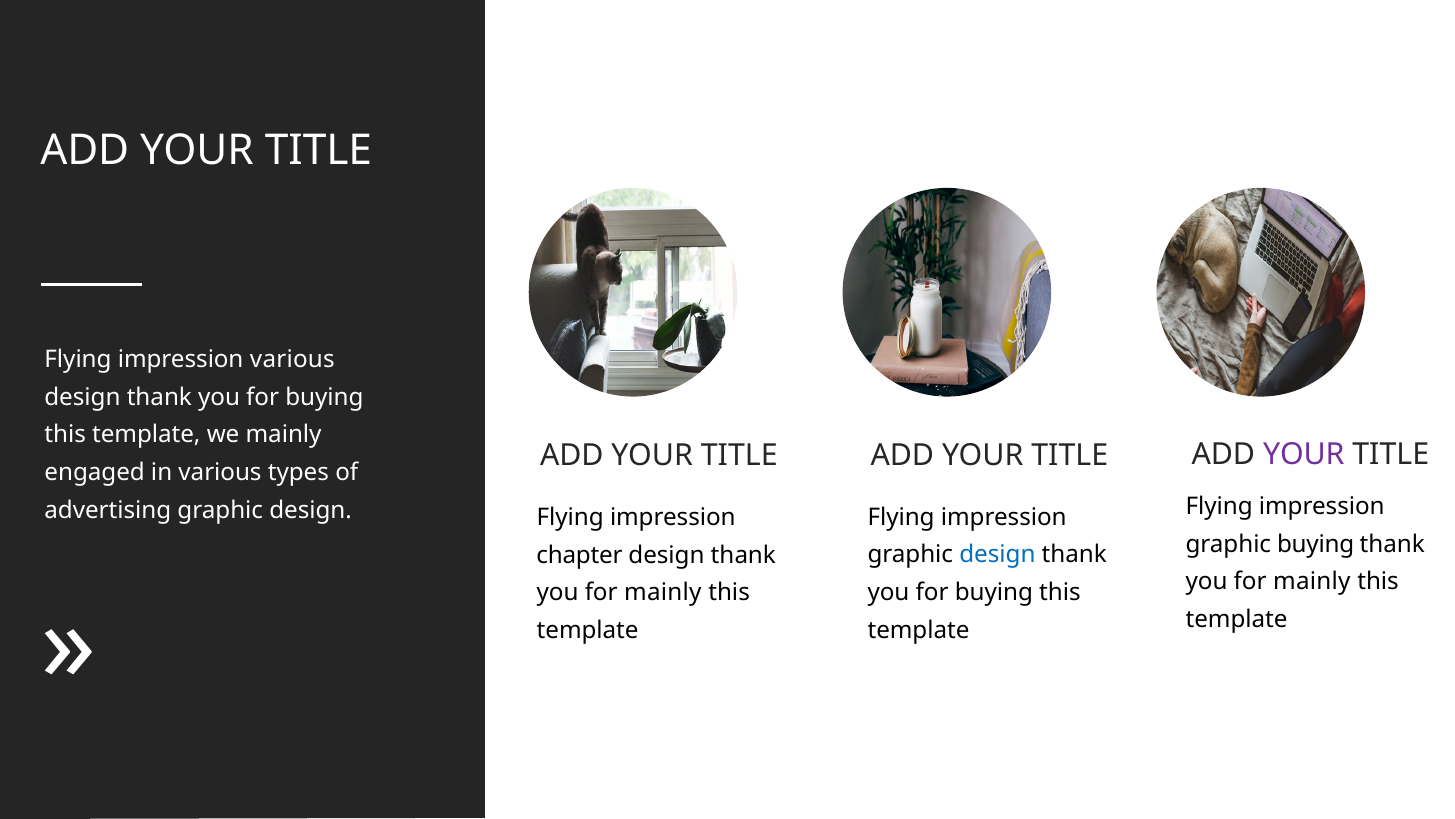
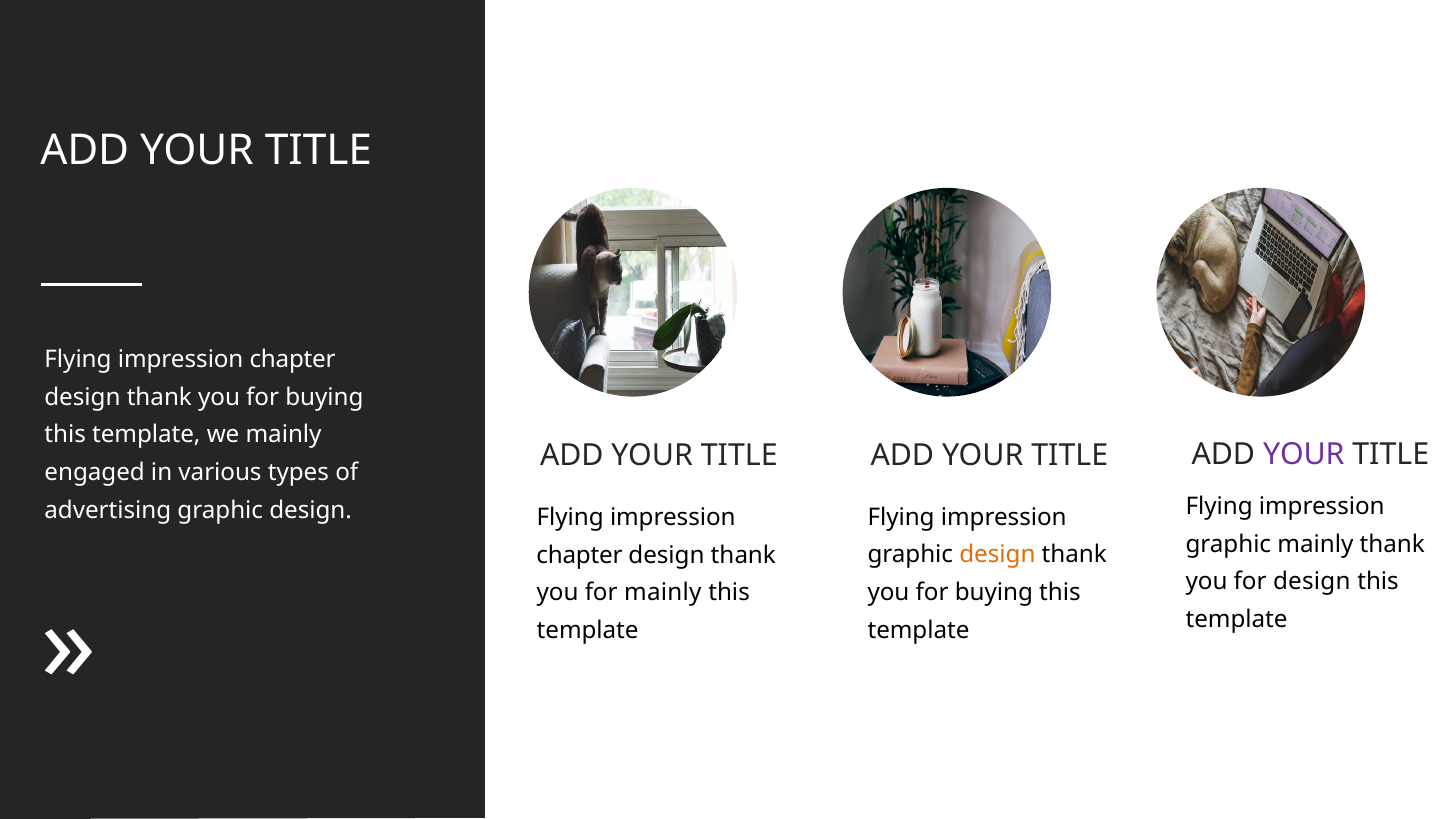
various: various -> chapter (293, 359)
graphic buying: buying -> mainly (1315, 544)
design colour: blue -> orange (997, 555)
mainly: mainly -> design (1312, 581)
